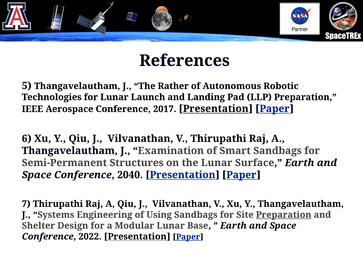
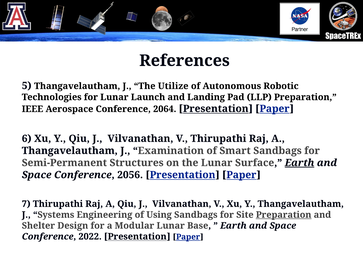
Rather: Rather -> Utilize (173, 86)
2017: 2017 -> 2064 (165, 109)
Earth underline: none -> present (300, 163)
2040: 2040 -> 2056 (130, 175)
